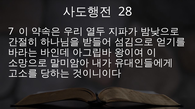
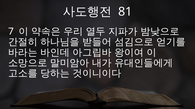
28: 28 -> 81 (125, 12)
